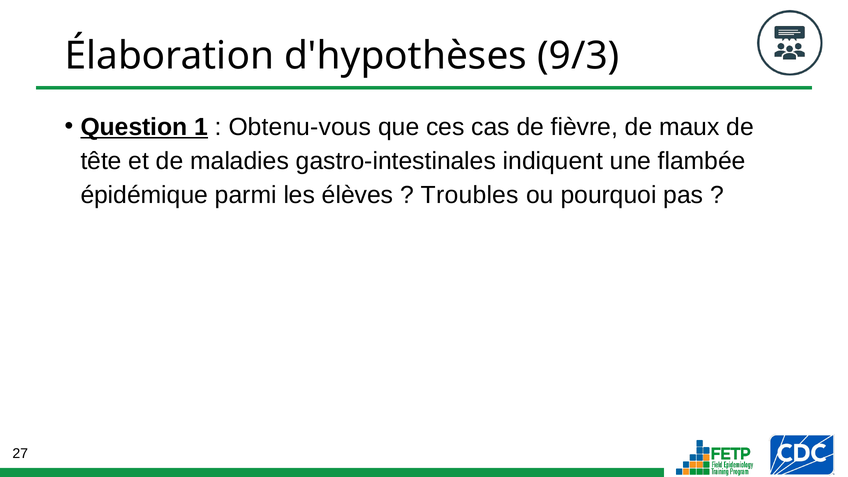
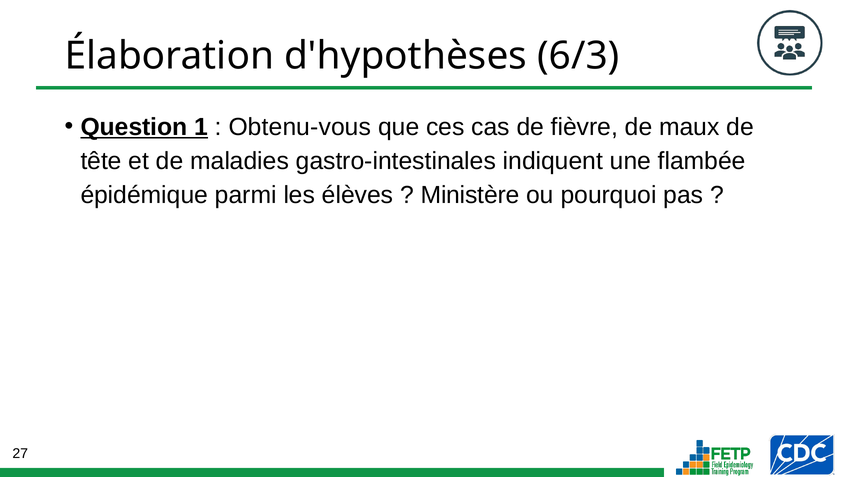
9/3: 9/3 -> 6/3 (578, 56)
Troubles: Troubles -> Ministère (470, 195)
